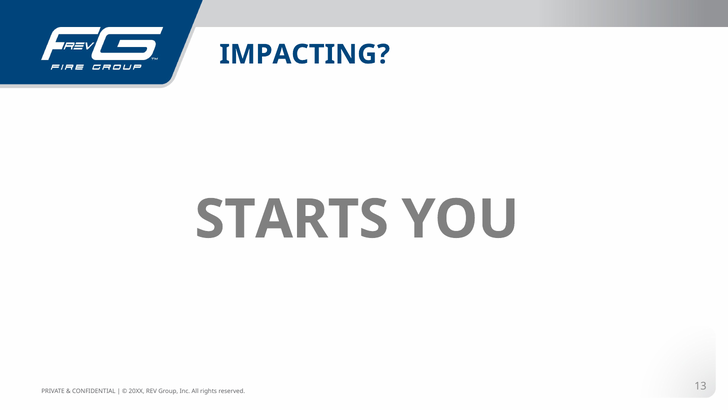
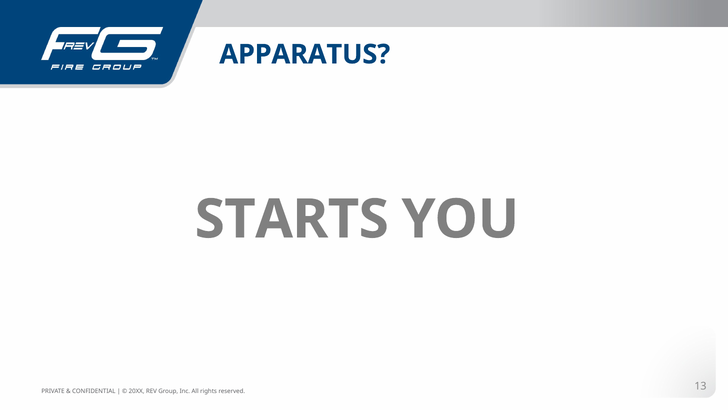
IMPACTING: IMPACTING -> APPARATUS (305, 54)
